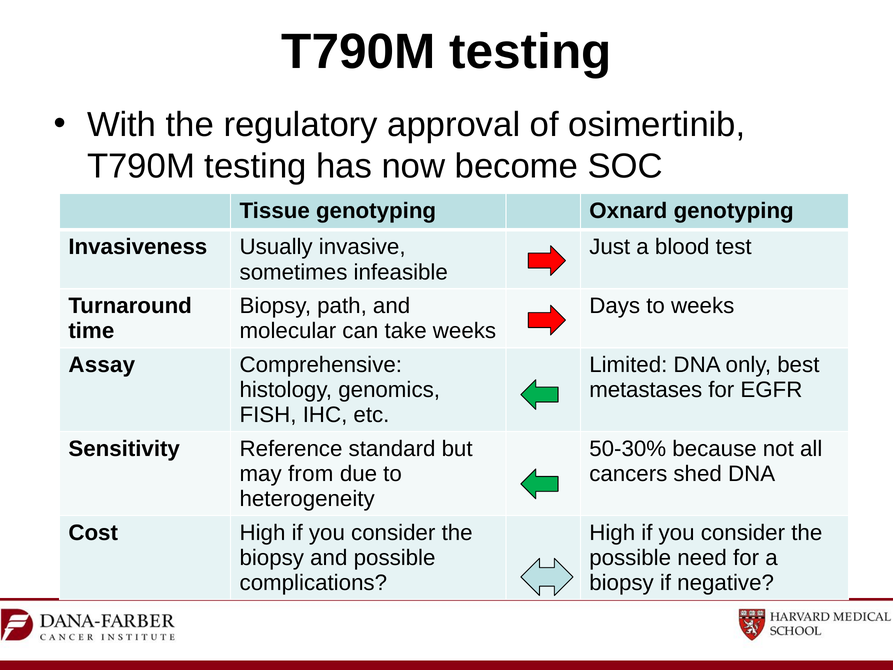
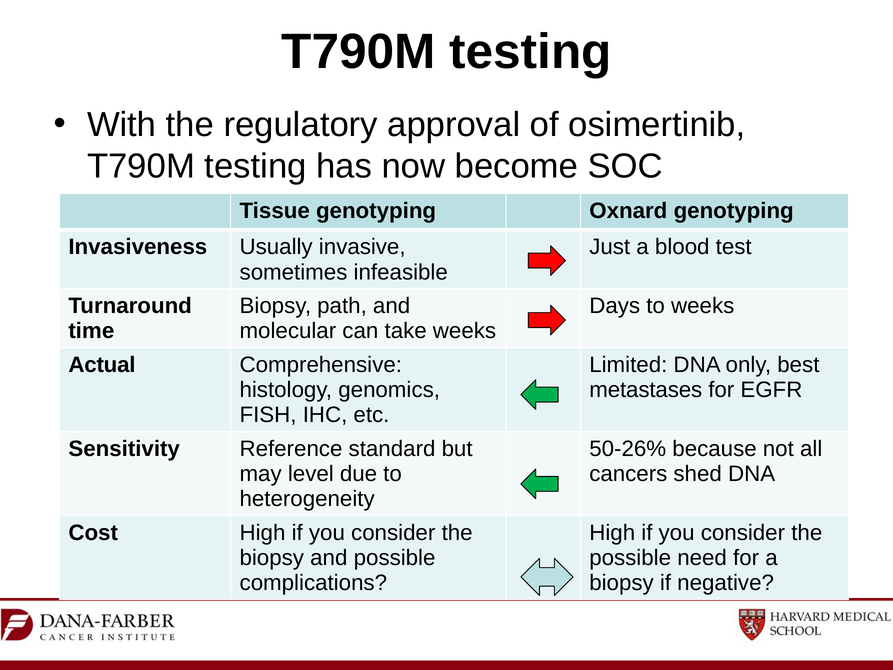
Assay: Assay -> Actual (102, 365)
50-30%: 50-30% -> 50-26% (628, 449)
from: from -> level (311, 474)
